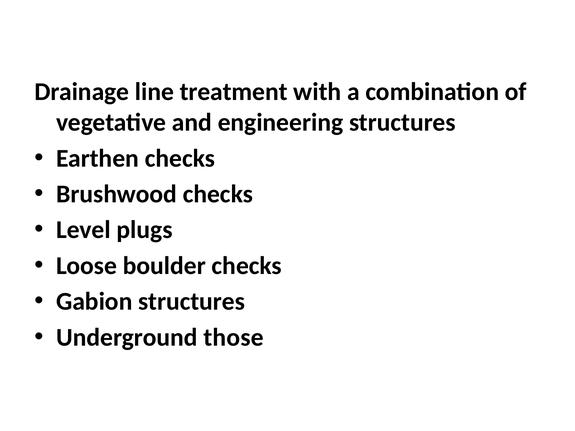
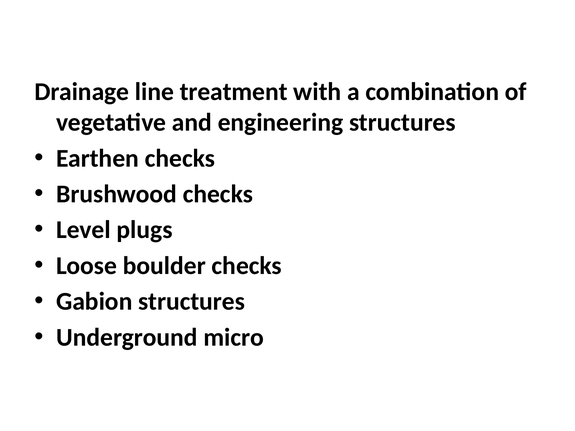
those: those -> micro (234, 337)
